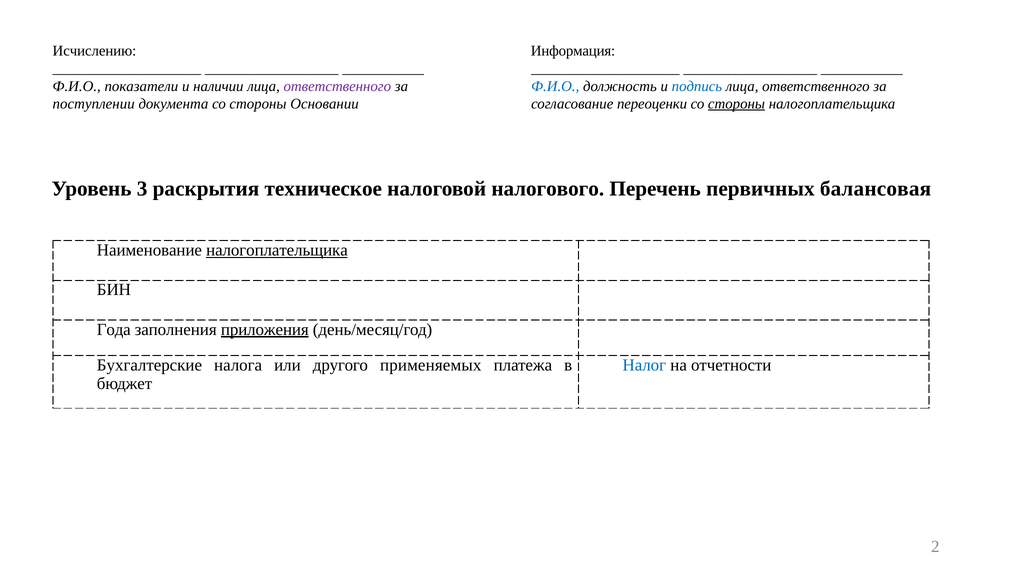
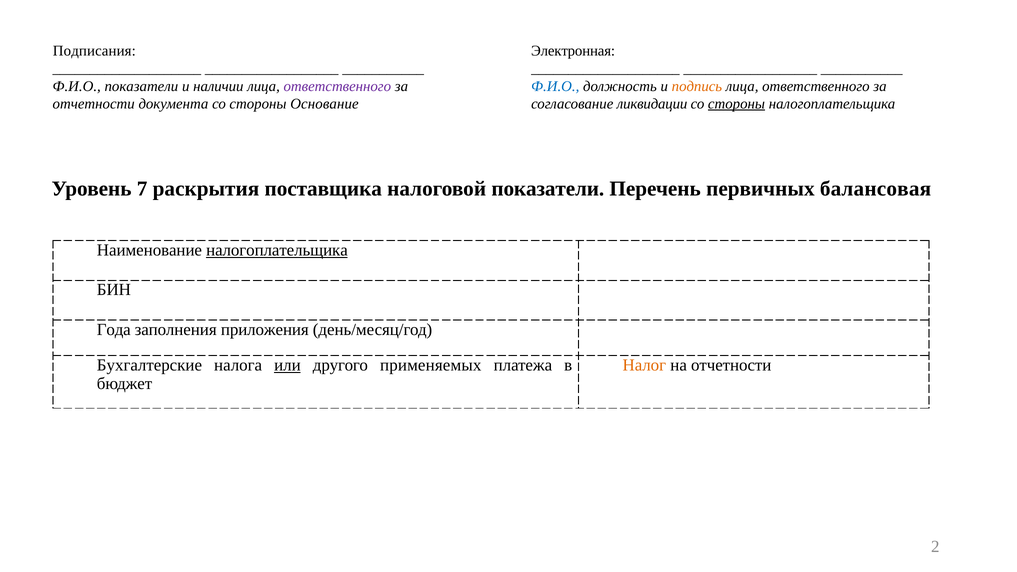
Исчислению: Исчислению -> Подписания (94, 51)
Информация: Информация -> Электронная (573, 51)
подпись colour: blue -> orange (697, 86)
поступлении: поступлении -> отчетности (94, 104)
Основании: Основании -> Основание (324, 104)
переоценки: переоценки -> ликвидации (652, 104)
3: 3 -> 7 (142, 189)
техническое: техническое -> поставщика (323, 189)
налоговой налогового: налогового -> показатели (548, 189)
приложения underline: present -> none (265, 330)
или underline: none -> present (287, 365)
Налог colour: blue -> orange (644, 365)
